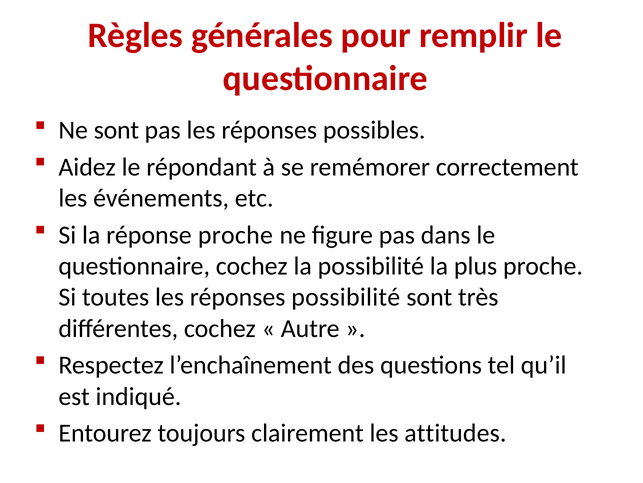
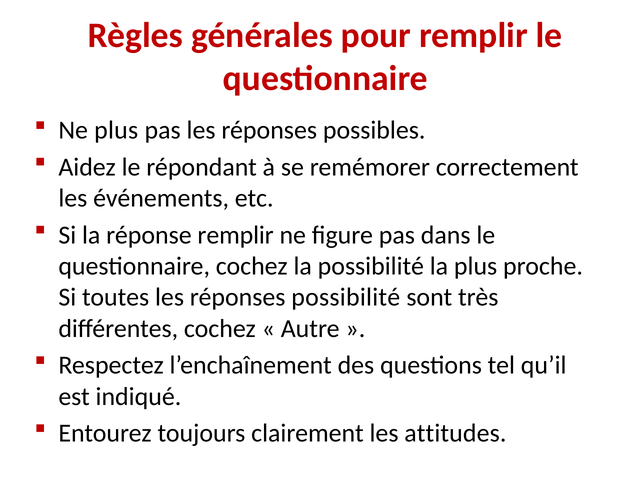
Ne sont: sont -> plus (116, 130)
réponse proche: proche -> remplir (236, 235)
